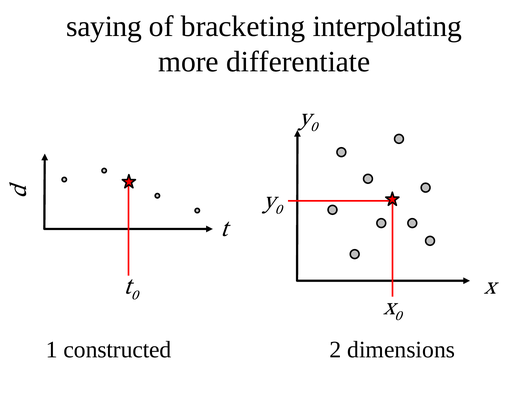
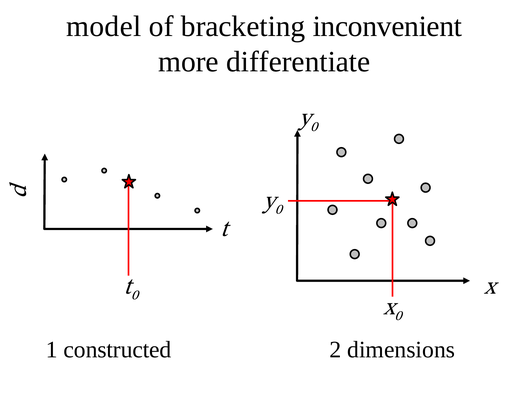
saying: saying -> model (104, 26)
interpolating: interpolating -> inconvenient (387, 26)
